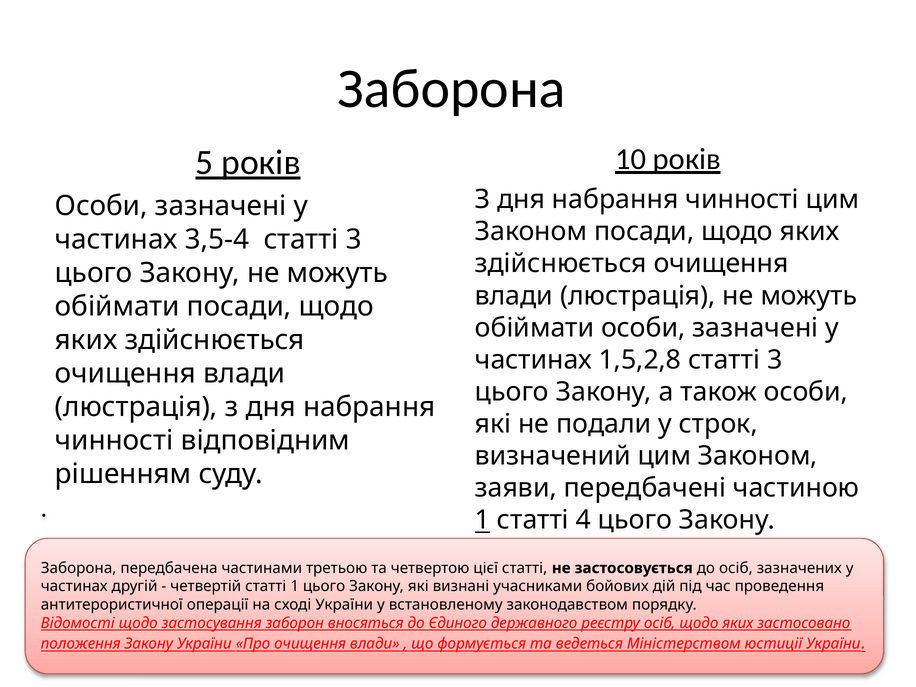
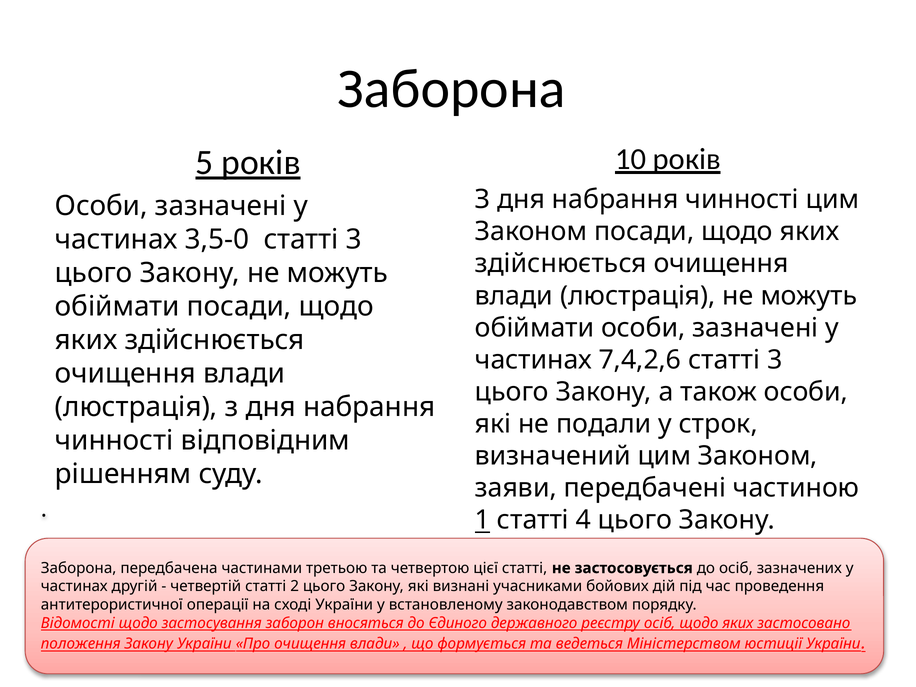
3,5-4: 3,5-4 -> 3,5-0 (217, 239)
1,5,2,8: 1,5,2,8 -> 7,4,2,6 (640, 360)
статті 1: 1 -> 2 (295, 586)
